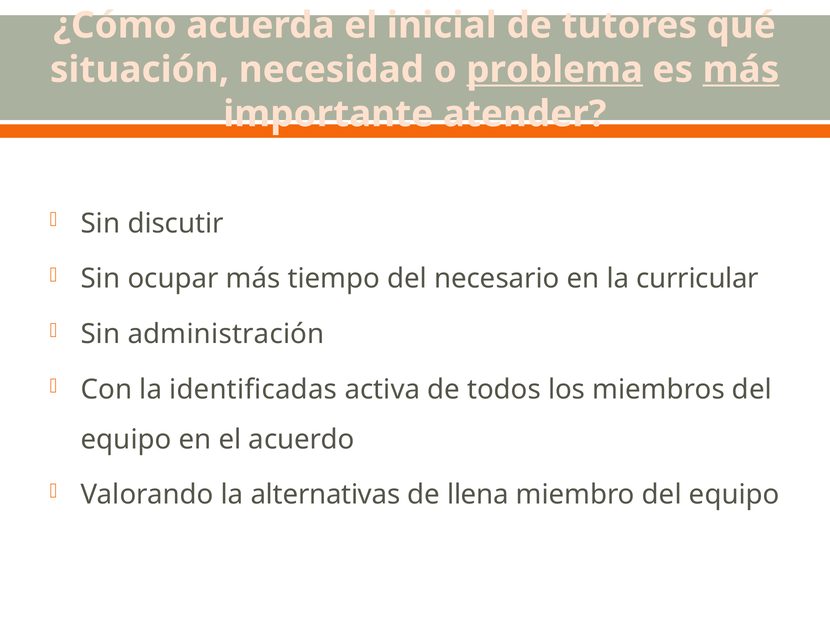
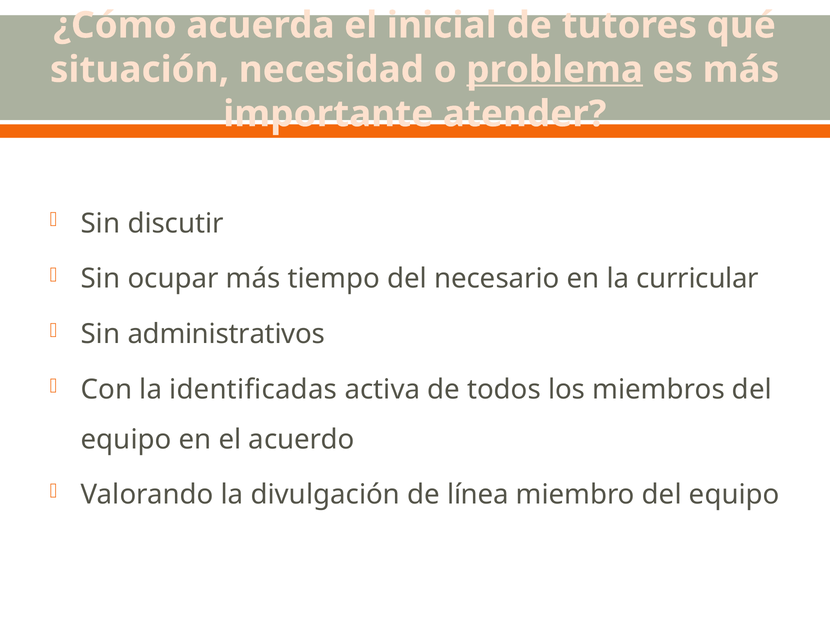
más underline: present -> none (741, 70)
administración: administración -> administrativos (226, 334)
alternativas: alternativas -> divulgación (325, 494)
llena: llena -> línea (478, 494)
